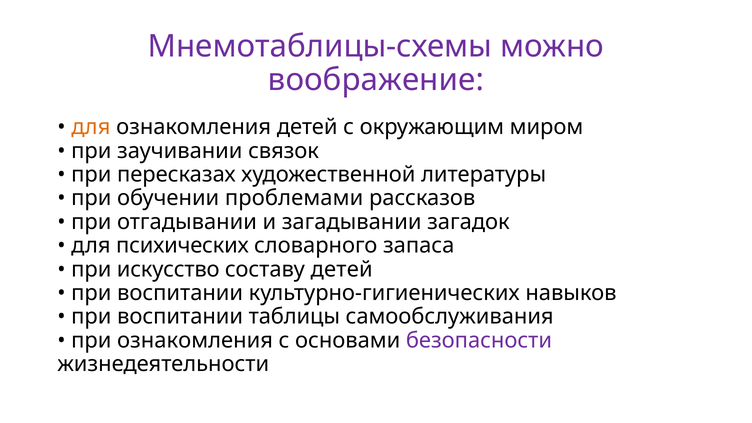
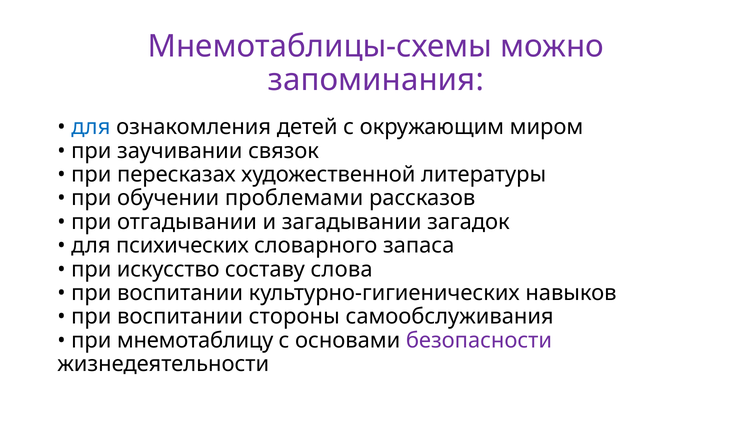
воображение: воображение -> запоминания (376, 80)
для colour: orange -> blue (91, 127)
составу детей: детей -> слова (342, 269)
таблицы: таблицы -> стороны (294, 317)
при ознакомления: ознакомления -> мнемотаблицу (195, 340)
